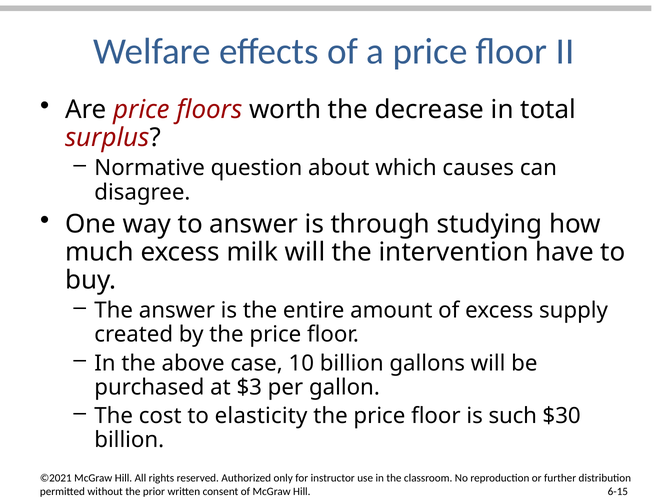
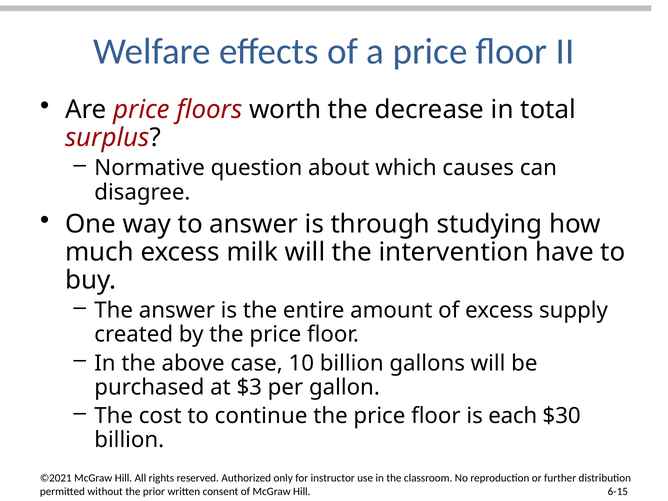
elasticity: elasticity -> continue (261, 416)
such: such -> each (513, 416)
